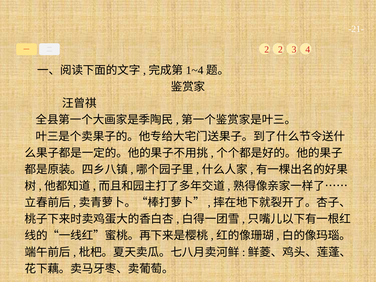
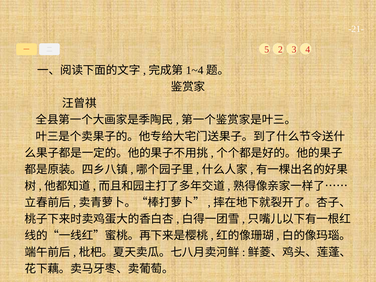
2: 2 -> 5 (267, 49)
